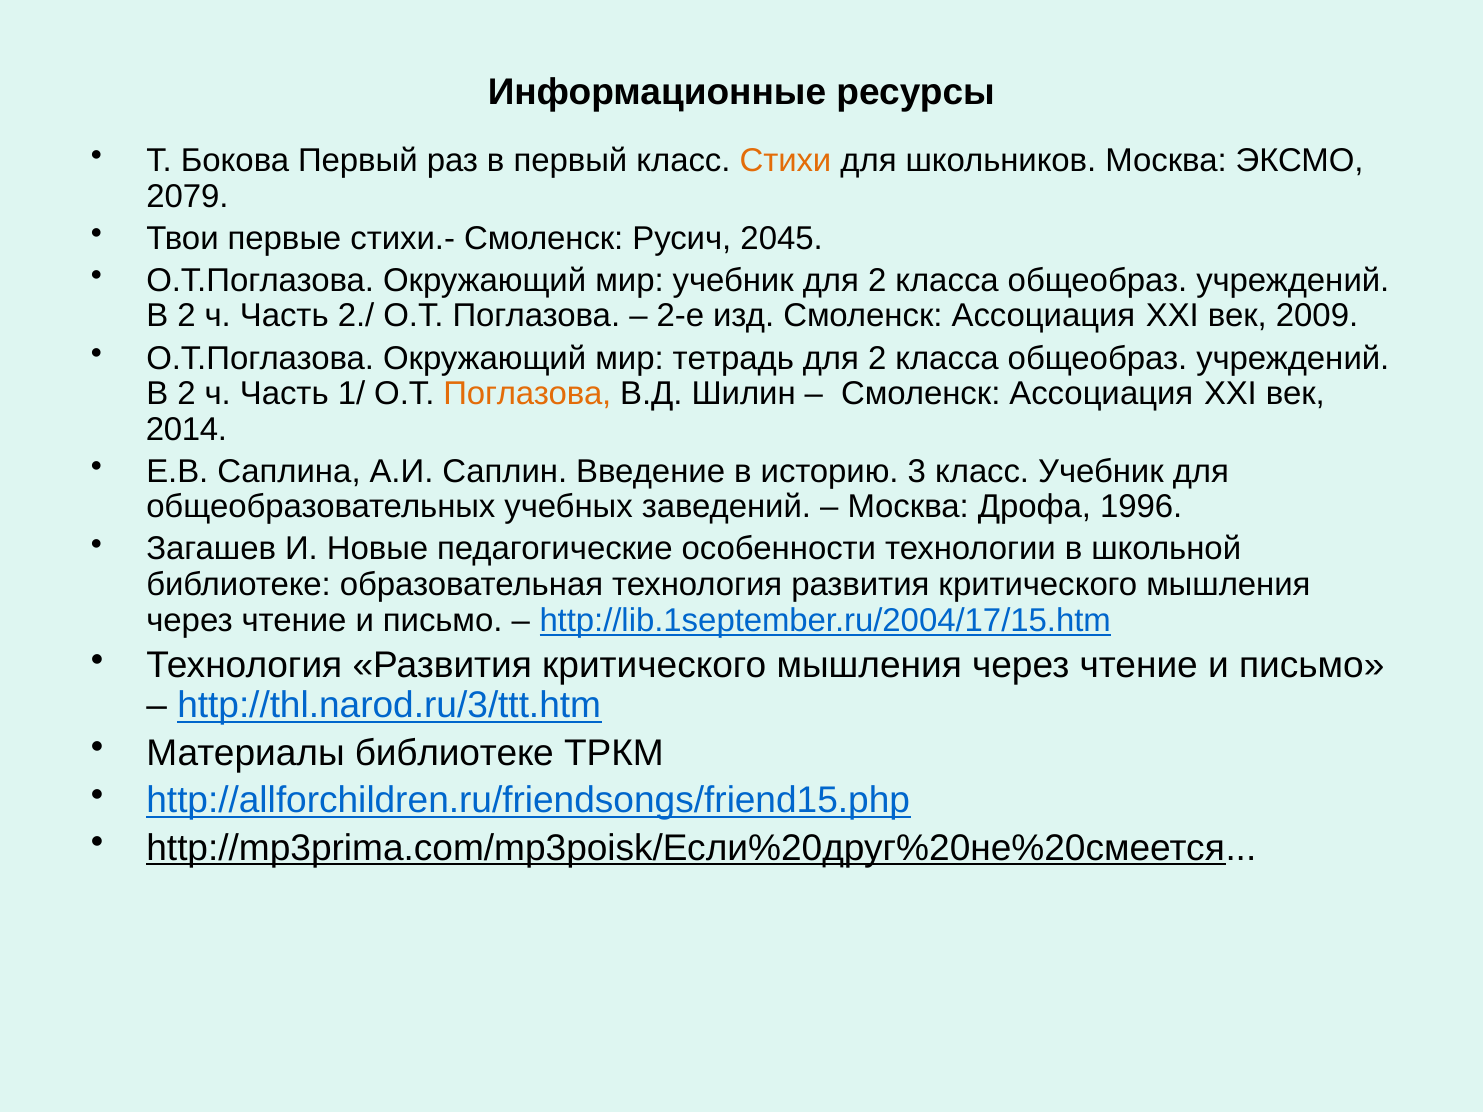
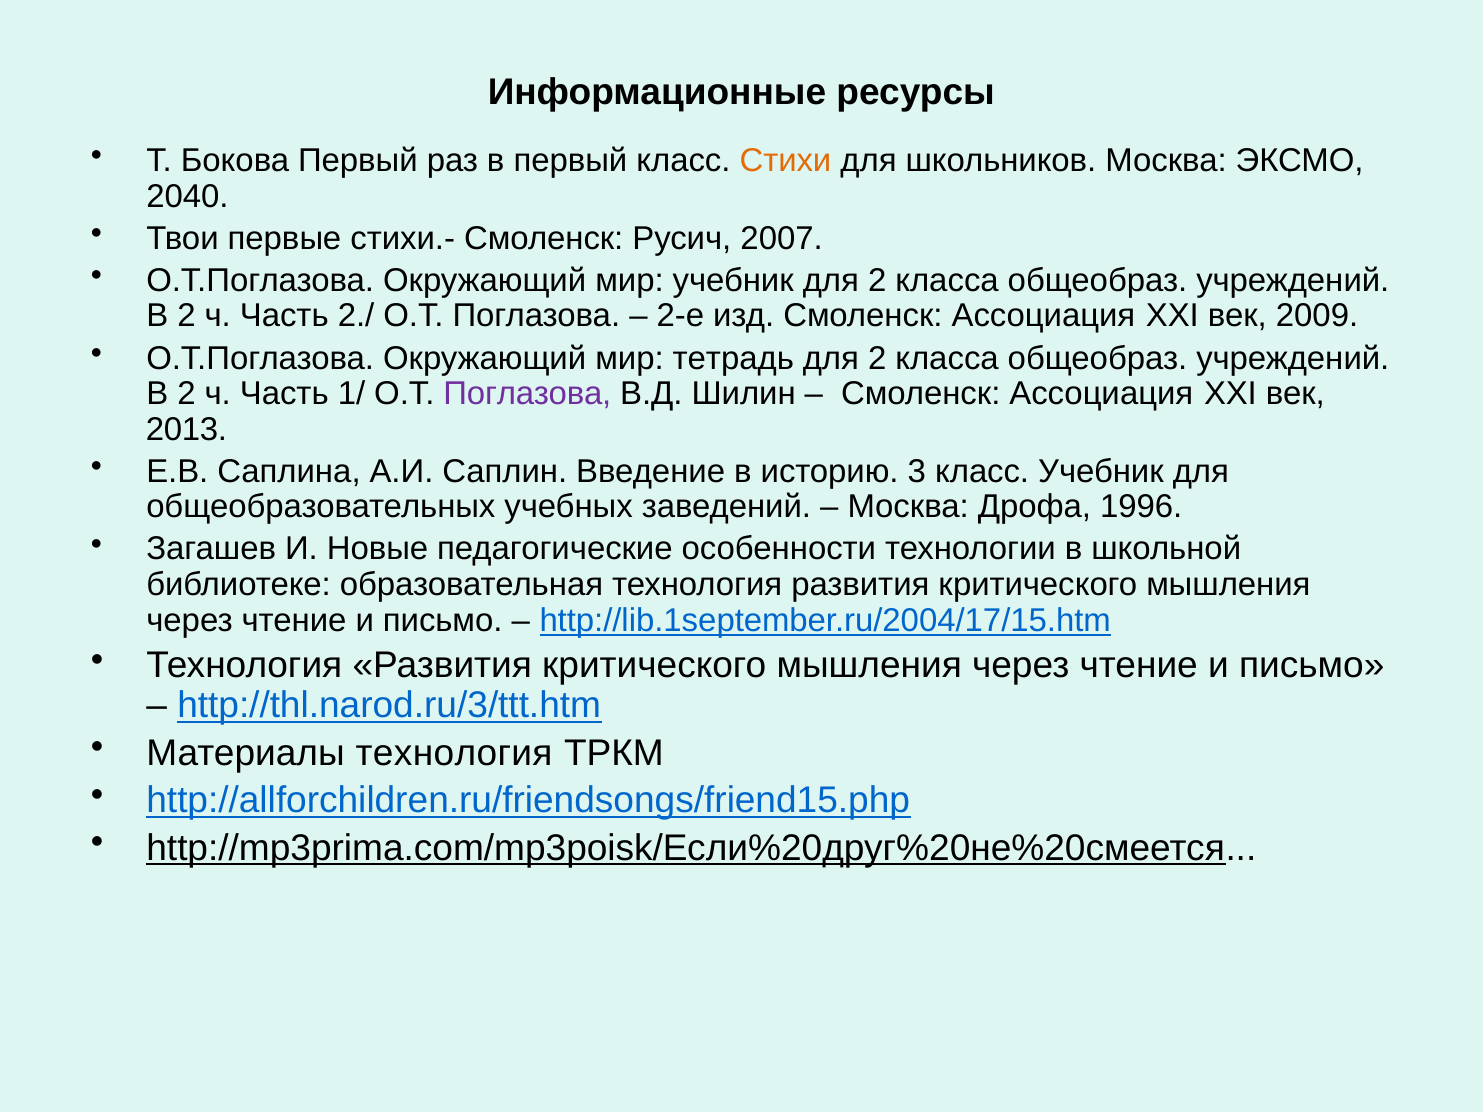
2079: 2079 -> 2040 (187, 196)
2045: 2045 -> 2007 (782, 238)
Поглазова colour: orange -> purple (527, 394)
2014: 2014 -> 2013 (186, 429)
Материалы библиотеке: библиотеке -> технология (454, 753)
